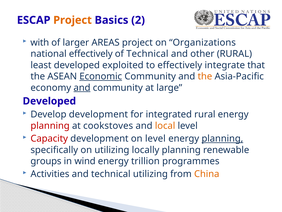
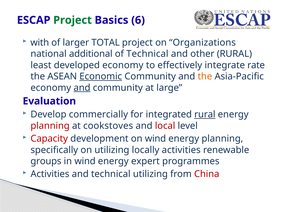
Project colour: orange -> green (73, 20)
2: 2 -> 6 (138, 20)
AREAS: AREAS -> TOTAL (106, 42)
national effectively: effectively -> additional (91, 54)
developed exploited: exploited -> economy (123, 65)
that: that -> rate (256, 65)
Developed: Developed -> Evaluation (49, 101)
Develop development: development -> commercially (98, 114)
rural underline: none -> present (205, 114)
local colour: orange -> red (165, 125)
on level: level -> wind (155, 138)
planning underline: present -> none (222, 138)
locally planning: planning -> activities (181, 150)
trillion: trillion -> expert (145, 161)
China colour: orange -> red (207, 174)
